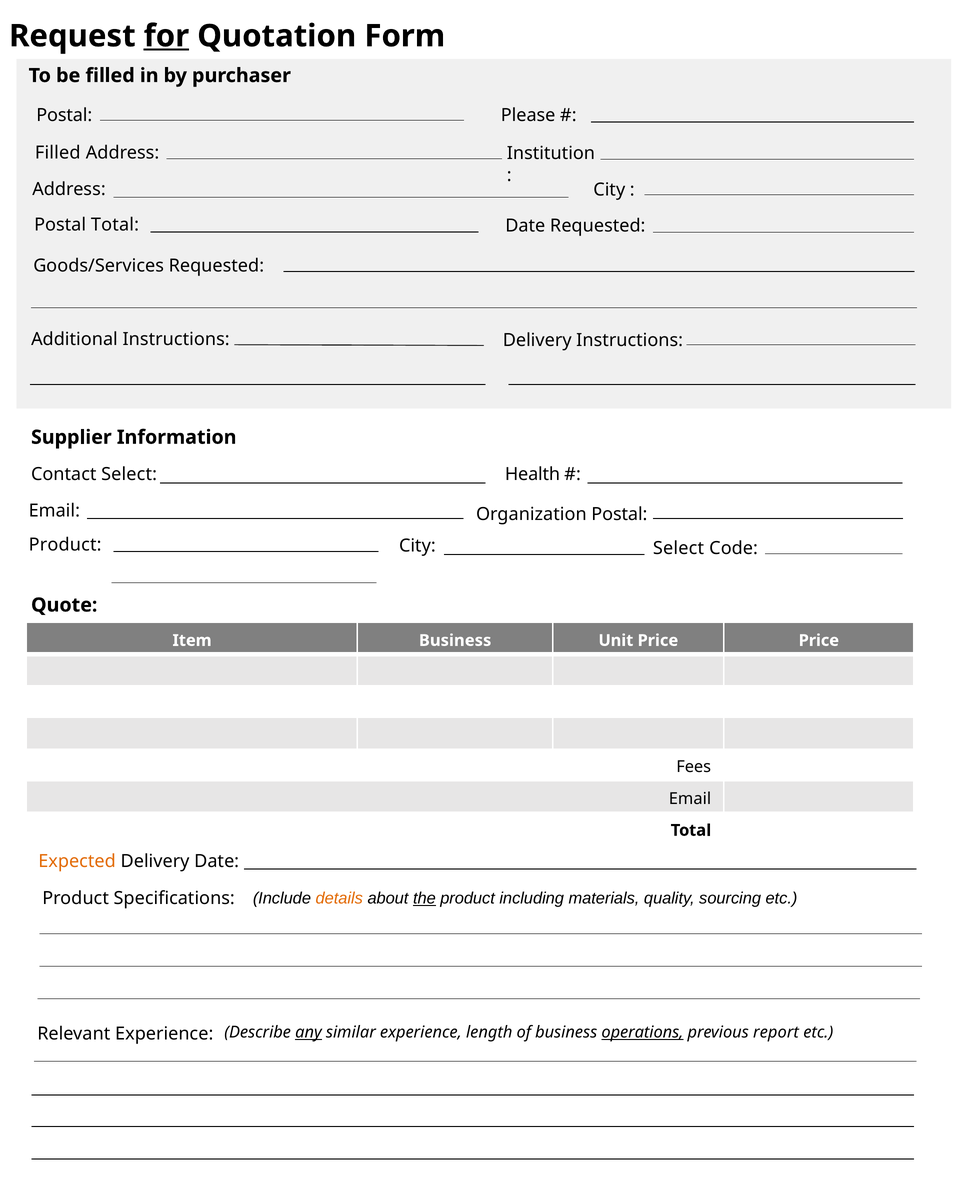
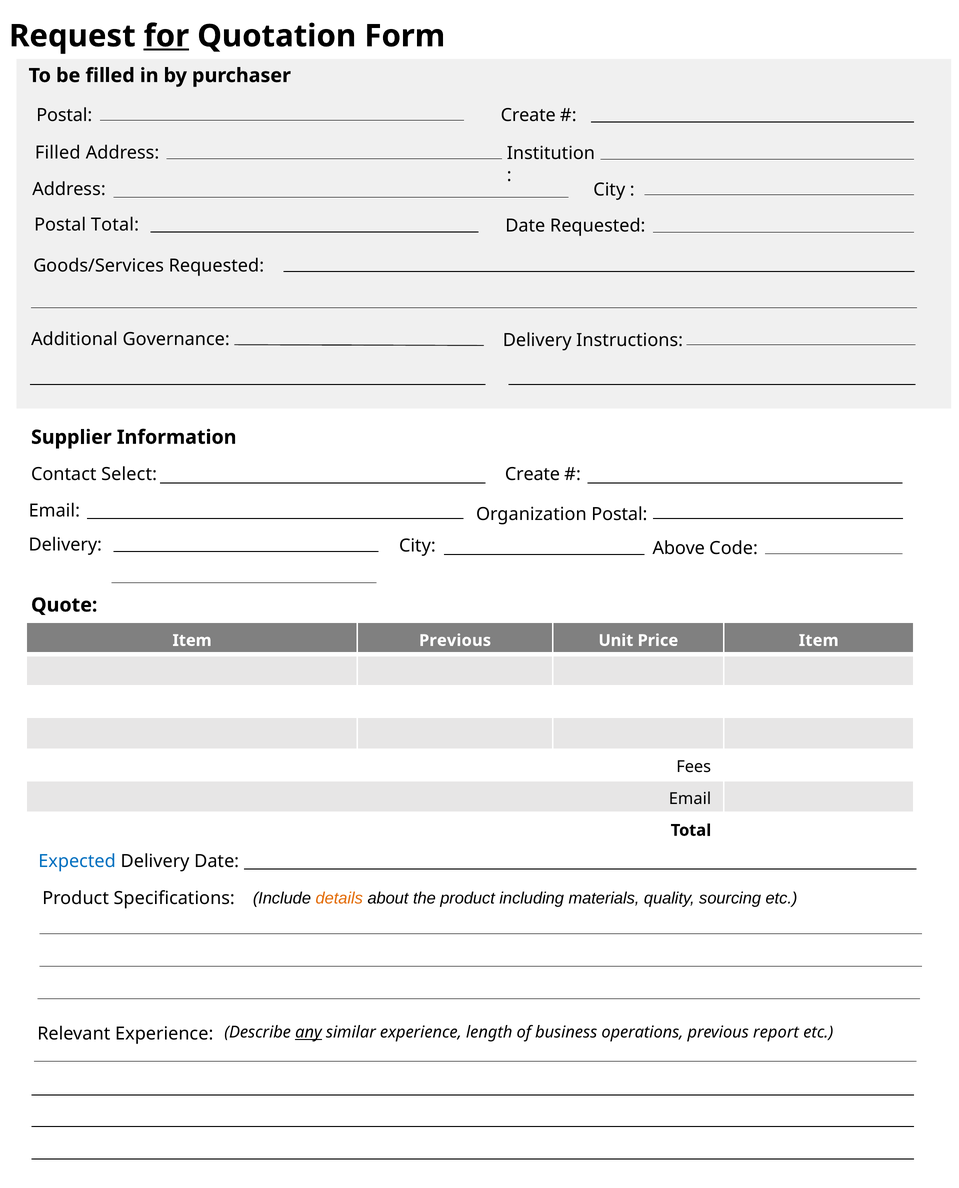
Please: Please -> Create (528, 115)
Additional Instructions: Instructions -> Governance (176, 339)
Health: Health -> Create (532, 474)
Product: Product -> Delivery (65, 545)
City Select: Select -> Above (679, 548)
Item Business: Business -> Previous (455, 640)
Price Price: Price -> Item (819, 640)
Expected colour: orange -> blue (77, 861)
the underline: present -> none (424, 898)
operations underline: present -> none (642, 1032)
